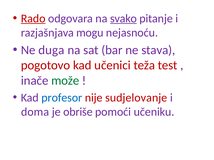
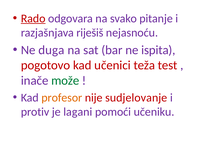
svako underline: present -> none (123, 18)
mogu: mogu -> riješiš (90, 33)
stava: stava -> ispita (158, 50)
profesor colour: blue -> orange (62, 98)
doma: doma -> protiv (35, 112)
obriše: obriše -> lagani (78, 112)
